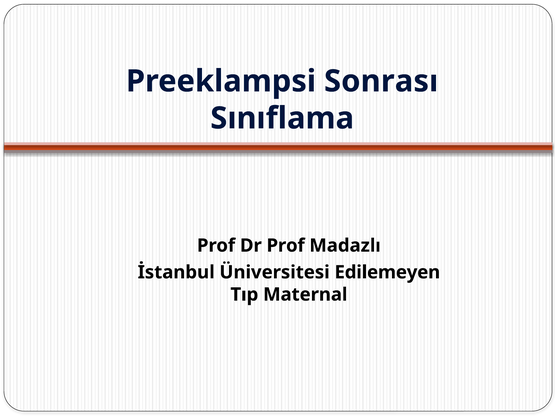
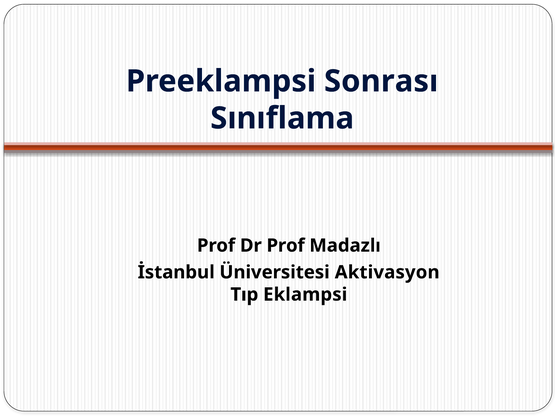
Edilemeyen: Edilemeyen -> Aktivasyon (387, 272)
Maternal: Maternal -> Eklampsi (305, 295)
